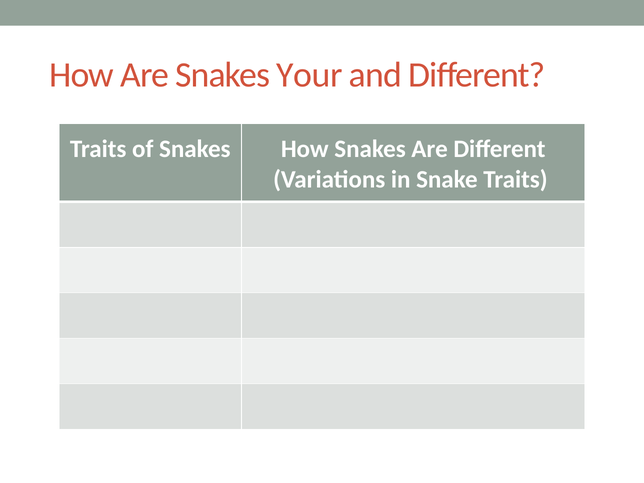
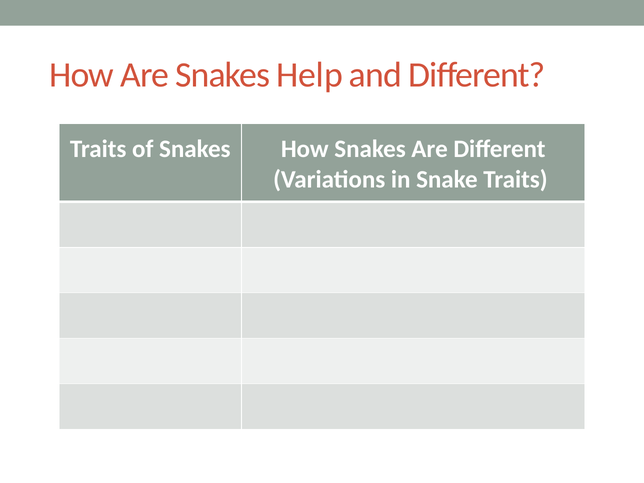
Your: Your -> Help (310, 75)
